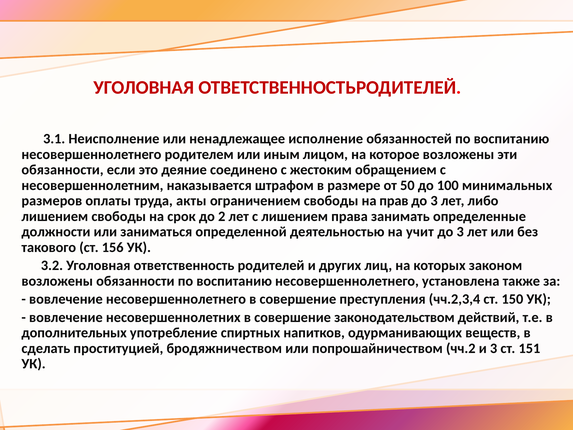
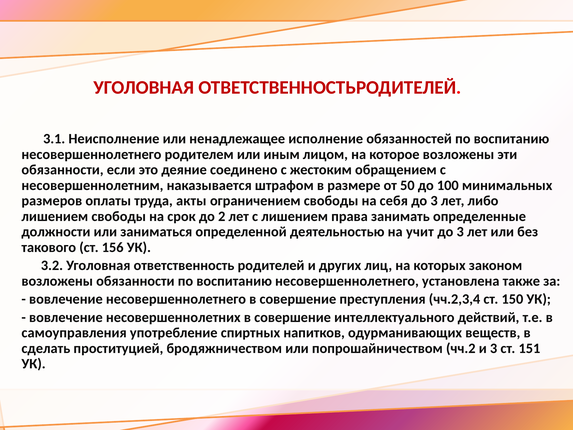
прав: прав -> себя (394, 201)
законодательством: законодательством -> интеллектуального (394, 317)
дополнительных: дополнительных -> самоуправления (74, 333)
